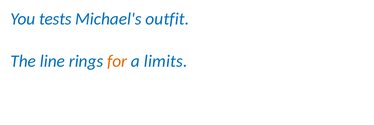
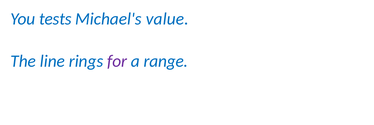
outfit: outfit -> value (167, 19)
for colour: orange -> purple (117, 61)
limits: limits -> range (166, 61)
